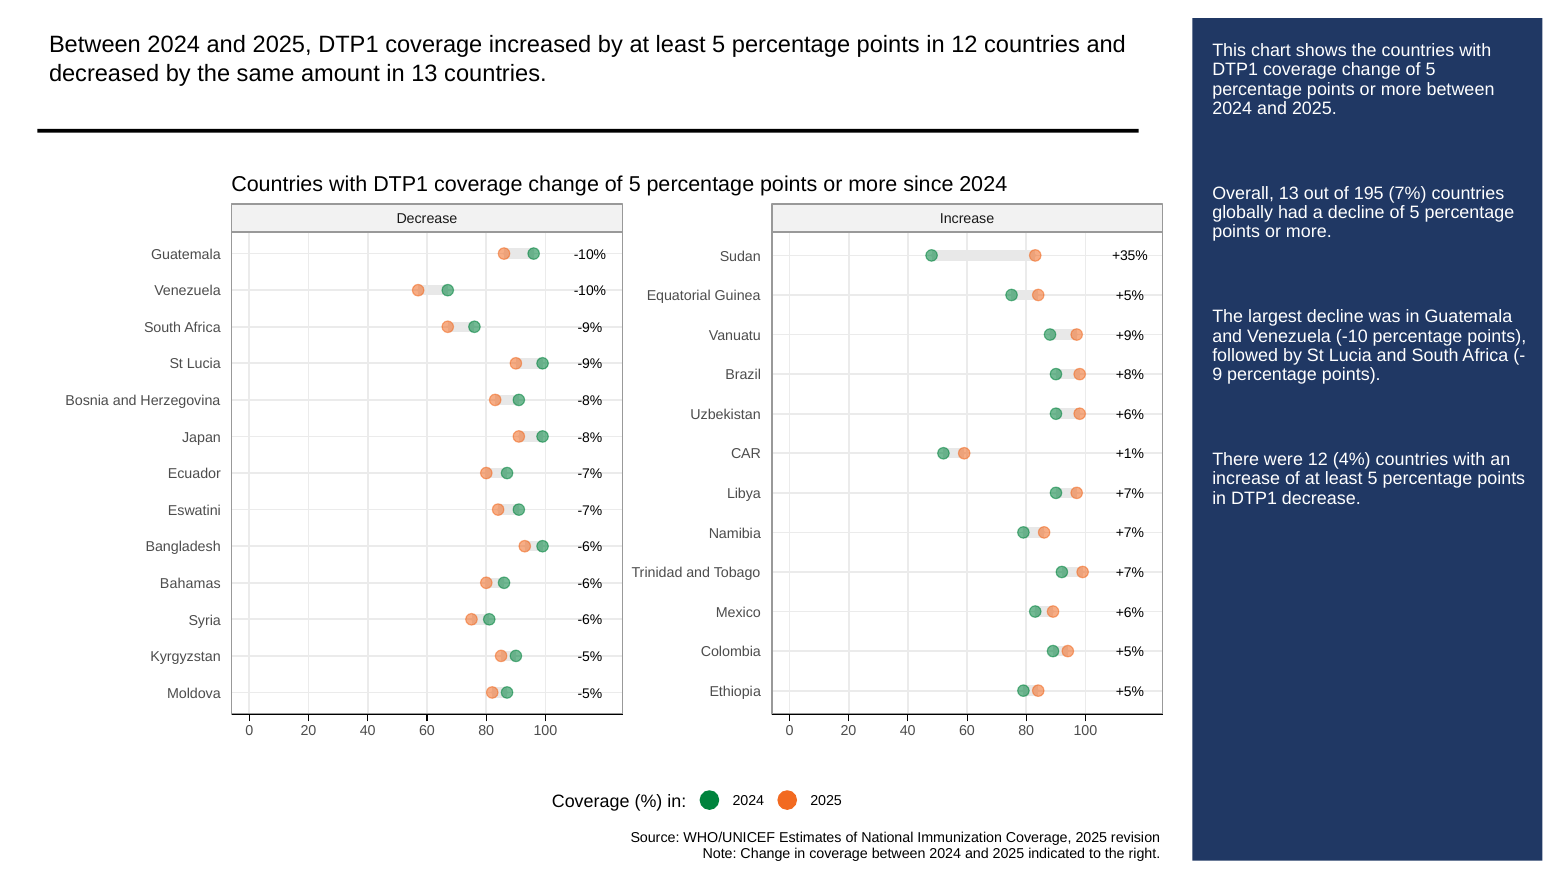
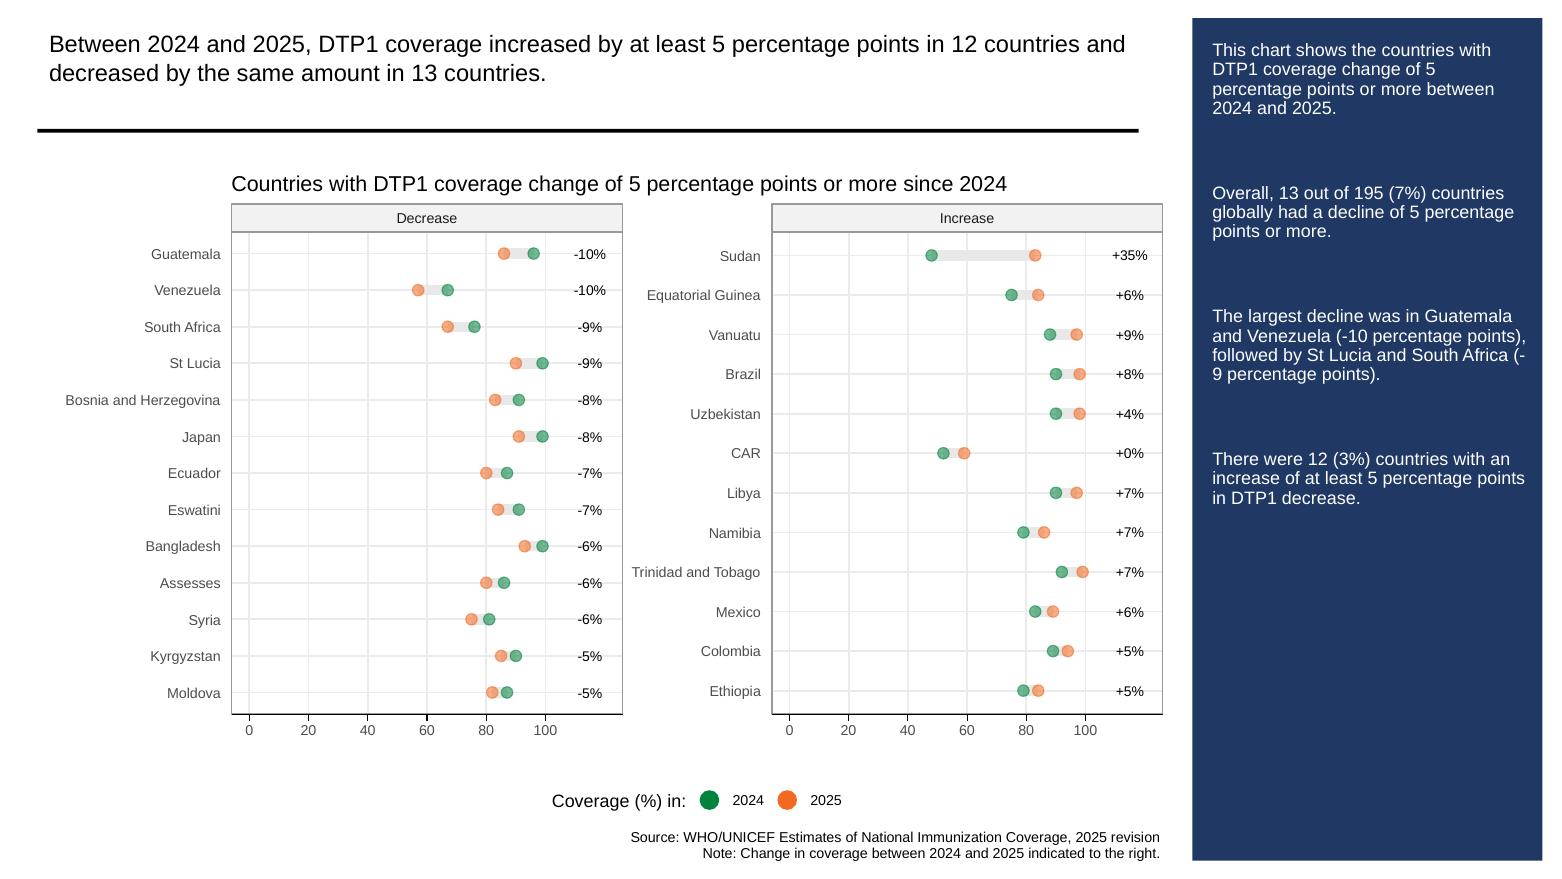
+5%: +5% -> +6% (1130, 296)
+6%: +6% -> +4% (1130, 414)
+1%: +1% -> +0% (1130, 454)
4%: 4% -> 3% (1352, 459)
Bahamas: Bahamas -> Assesses (190, 583)
